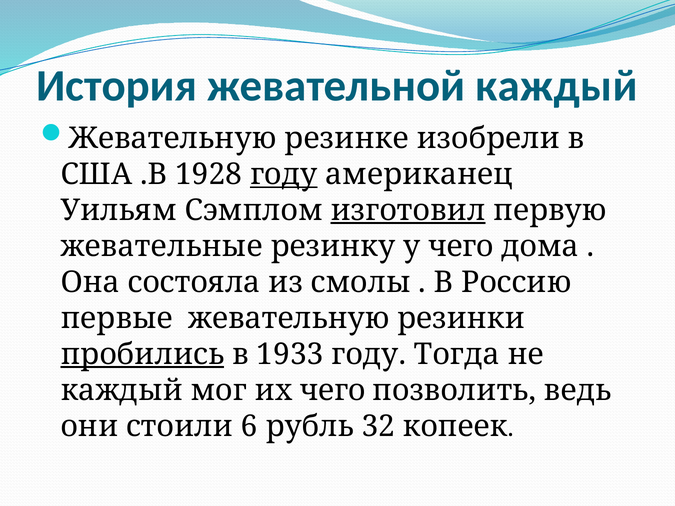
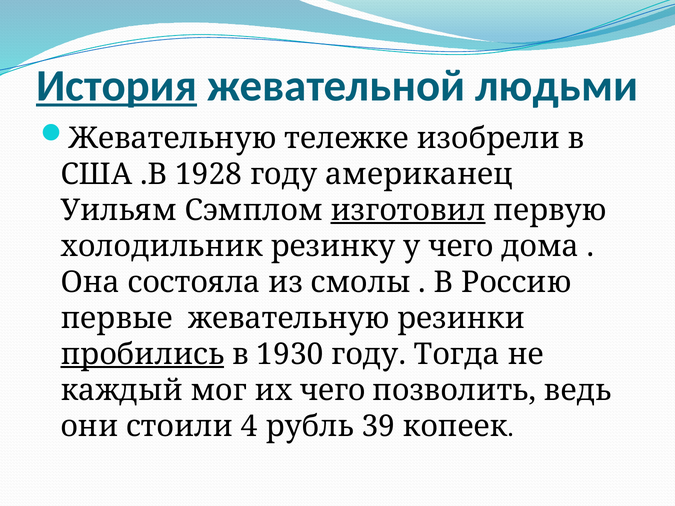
История underline: none -> present (117, 86)
жевательной каждый: каждый -> людьми (557, 86)
резинке: резинке -> тележке (347, 138)
году underline: present -> none (284, 174)
жевательные: жевательные -> холодильник (162, 246)
1933: 1933 -> 1930 (290, 354)
6: 6 -> 4 (249, 426)
32: 32 -> 39 (378, 426)
